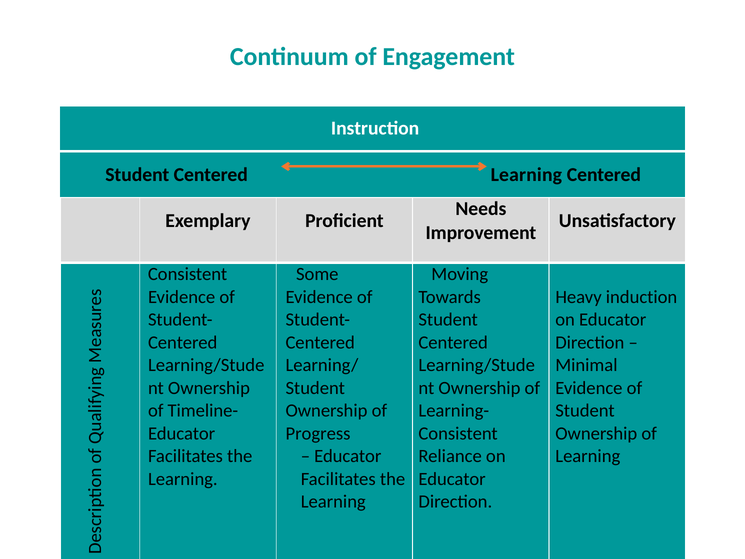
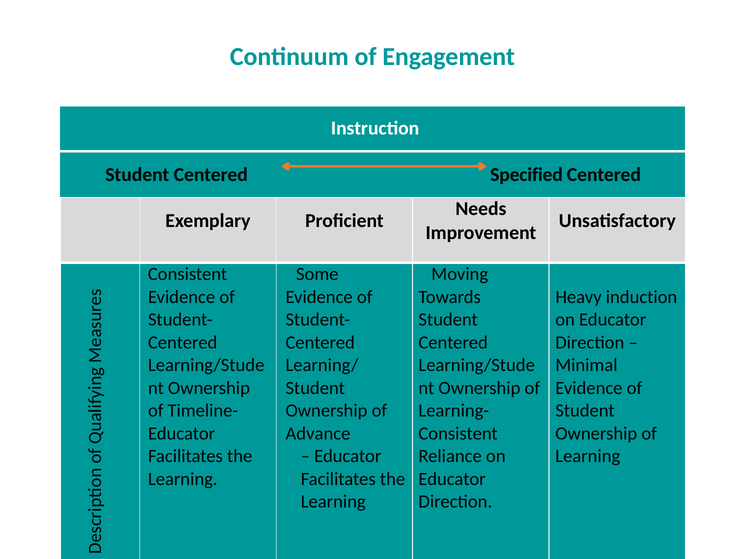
Centered Learning: Learning -> Specified (527, 175)
Progress: Progress -> Advance (318, 433)
